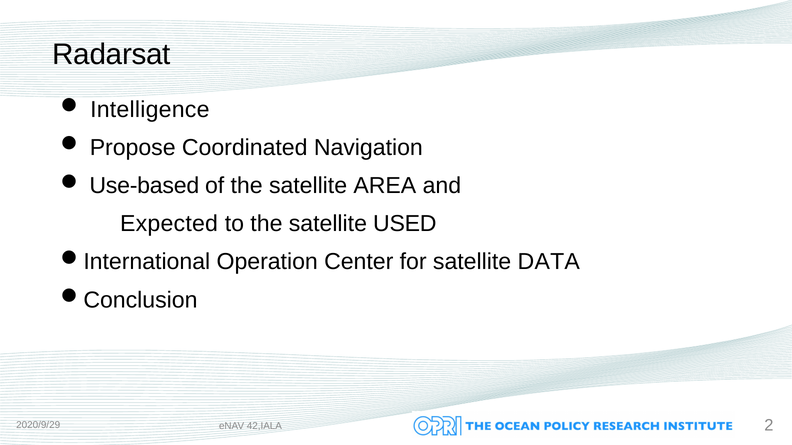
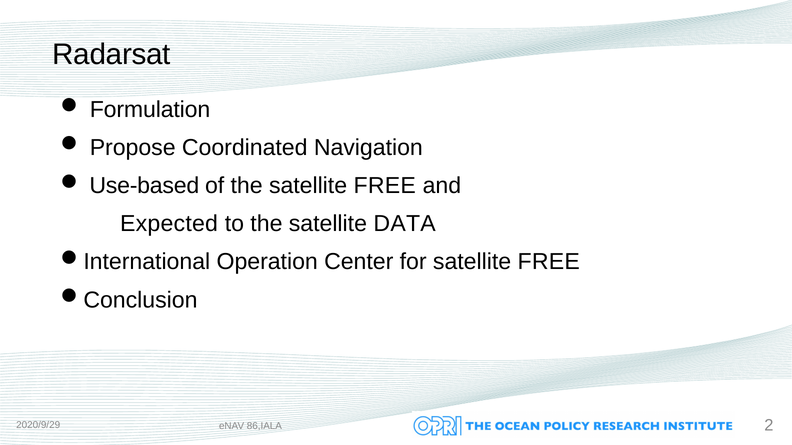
Intelligence: Intelligence -> Formulation (150, 110)
the satellite AREA: AREA -> FREE (385, 186)
USED: USED -> DATA (405, 224)
for satellite DATA: DATA -> FREE (549, 262)
42,IALA: 42,IALA -> 86,IALA (264, 426)
